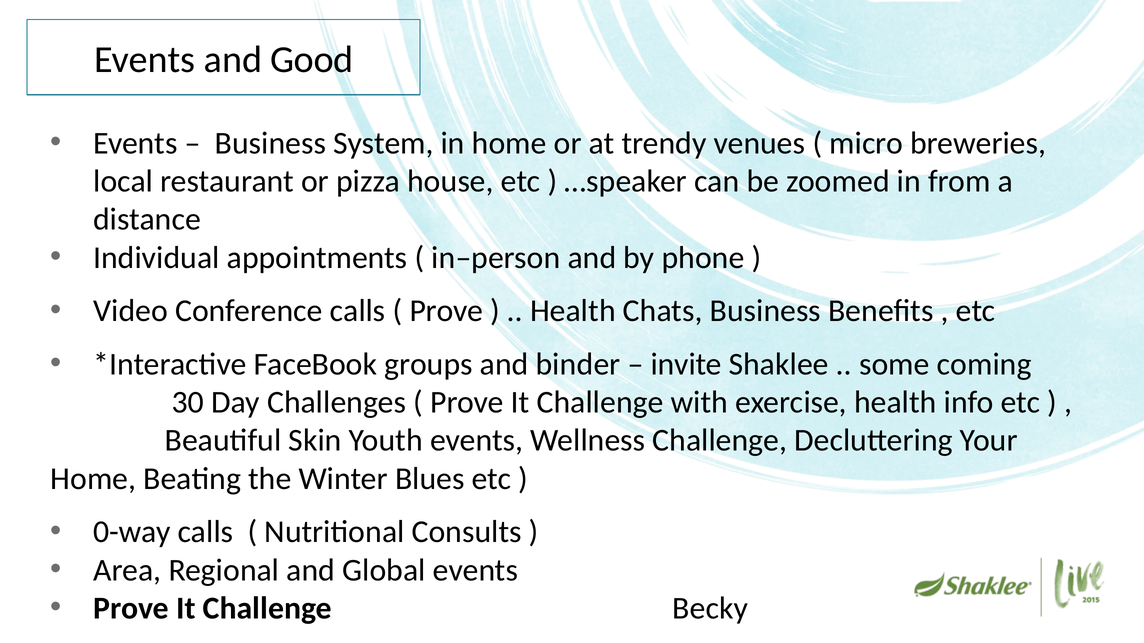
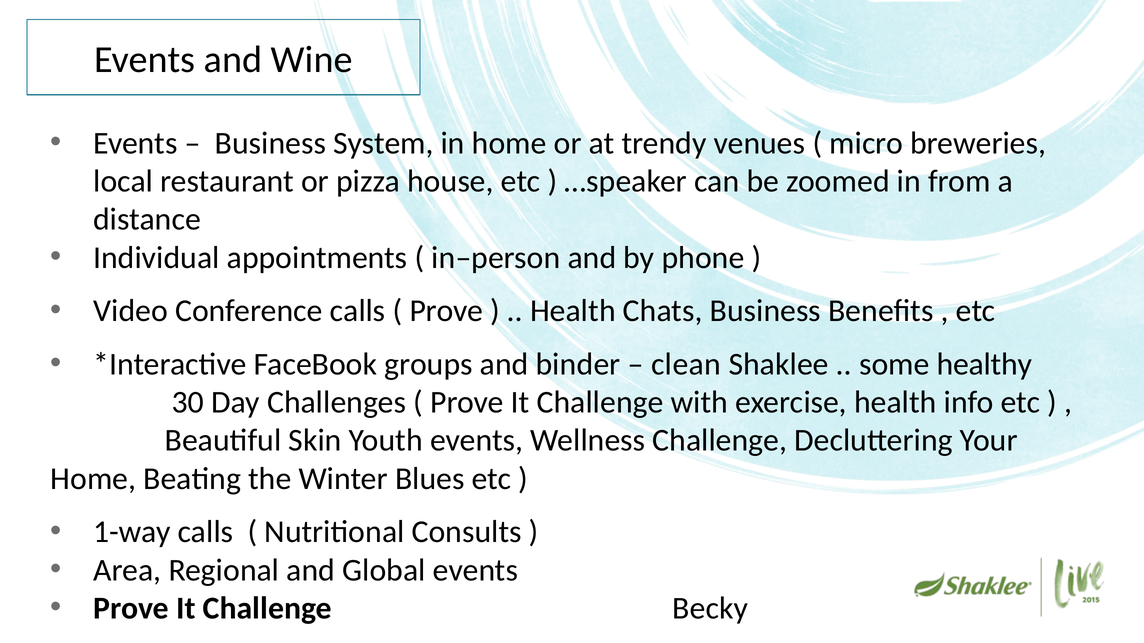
Good: Good -> Wine (312, 60)
invite: invite -> clean (686, 365)
coming: coming -> healthy (984, 365)
0-way: 0-way -> 1-way (132, 532)
